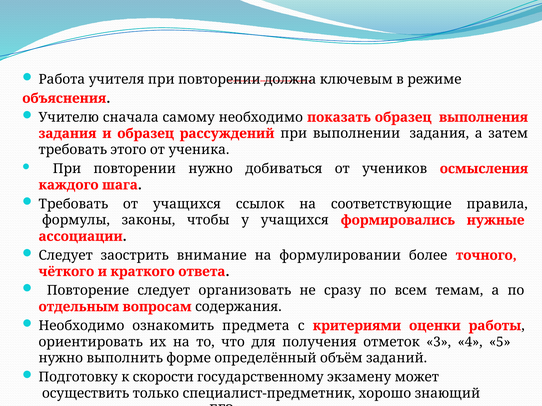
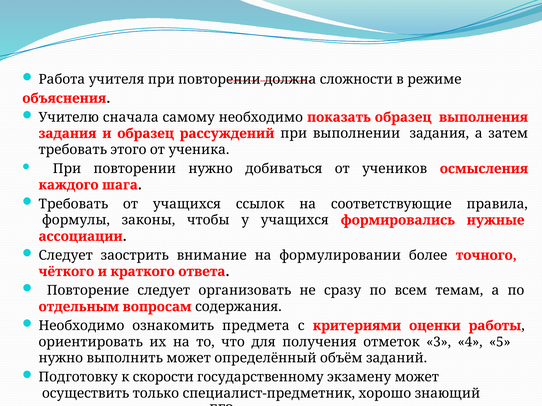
ключевым: ключевым -> сложности (356, 79)
выполнить форме: форме -> может (189, 359)
